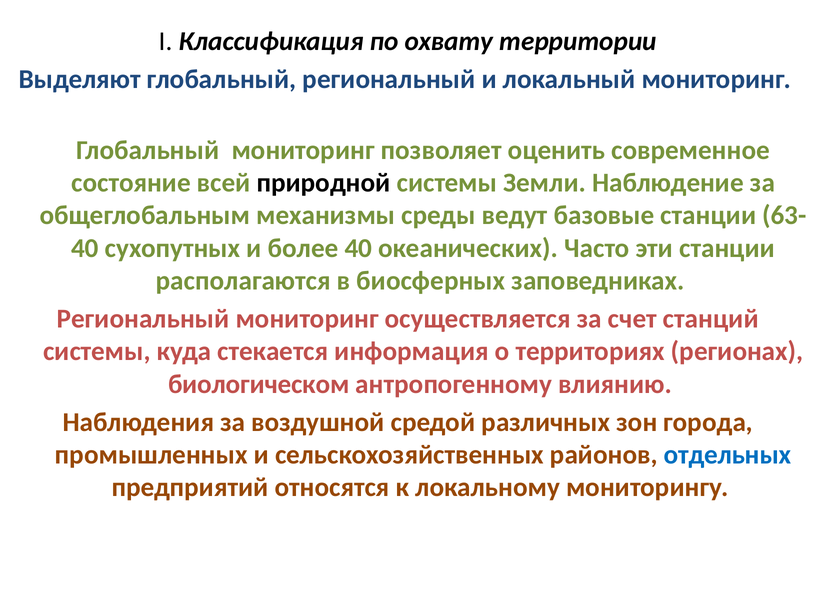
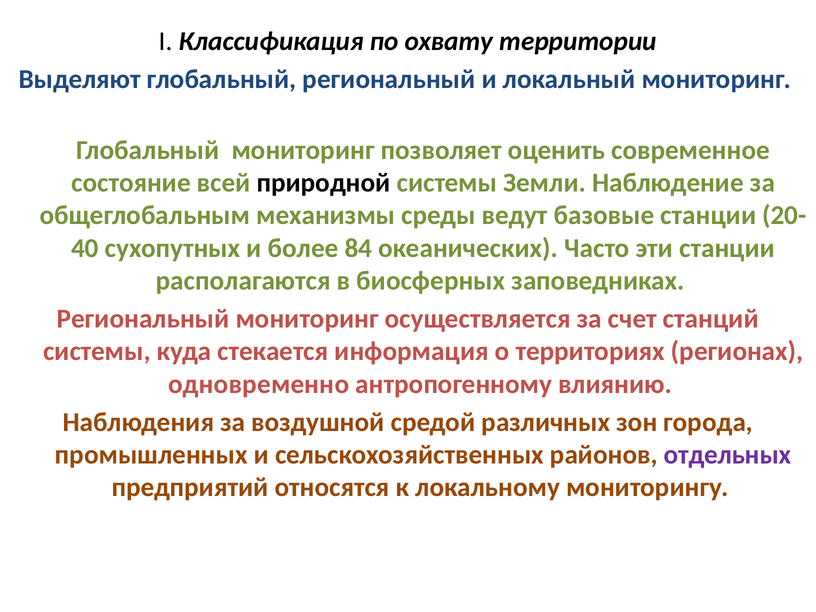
63-: 63- -> 20- (784, 215)
более 40: 40 -> 84 (358, 248)
биологическом: биологическом -> одновременно (259, 384)
отдельных colour: blue -> purple (727, 455)
